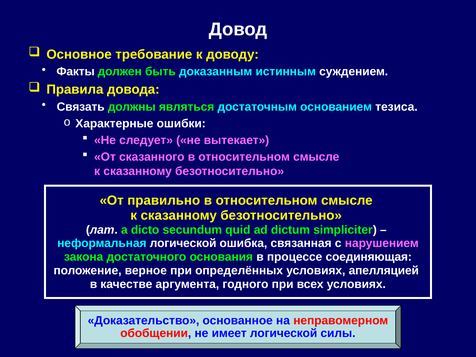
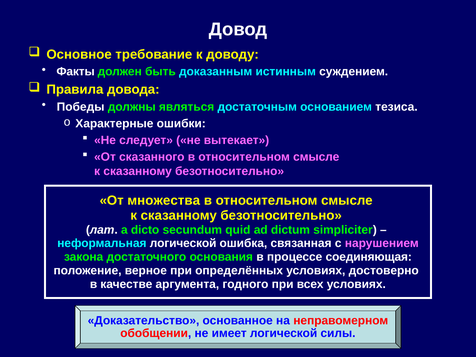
Связать: Связать -> Победы (81, 107)
правильно: правильно -> множества (164, 200)
апелляцией: апелляцией -> достоверно (384, 271)
